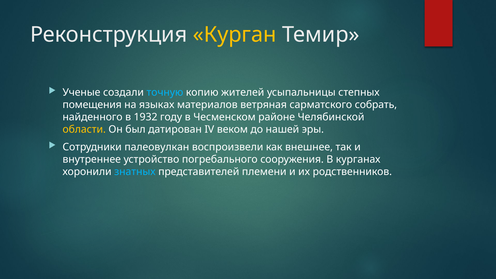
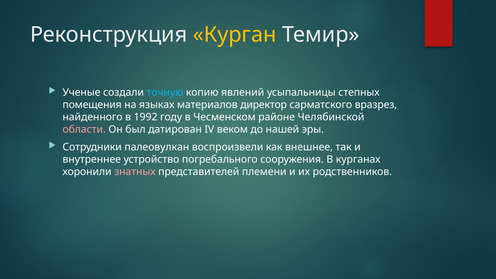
жителей: жителей -> явлений (243, 92)
ветряная: ветряная -> директор (264, 105)
собрать: собрать -> вразрез (376, 105)
1932: 1932 -> 1992 (146, 117)
области colour: yellow -> pink (84, 130)
знатных colour: light blue -> pink (135, 172)
